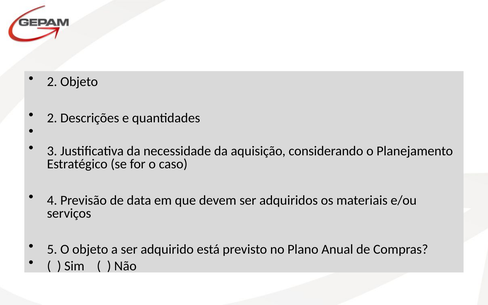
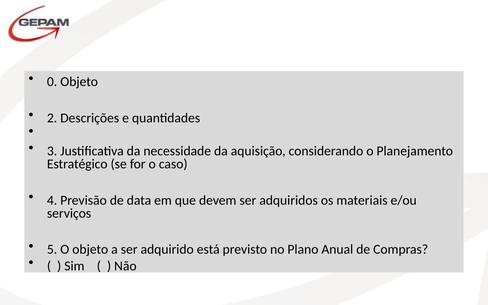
2: 2 -> 0 (52, 82)
